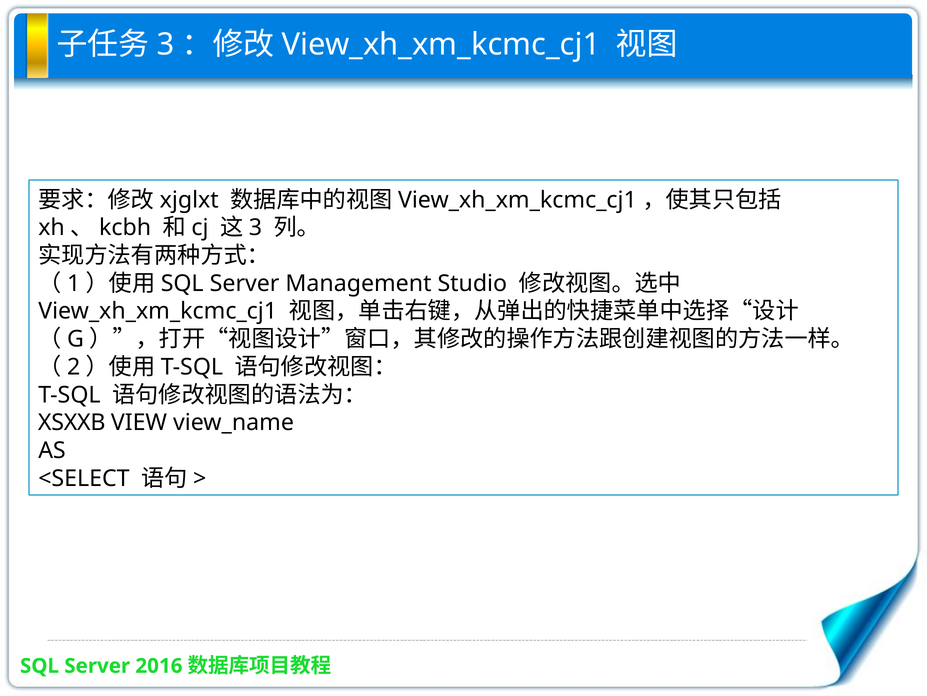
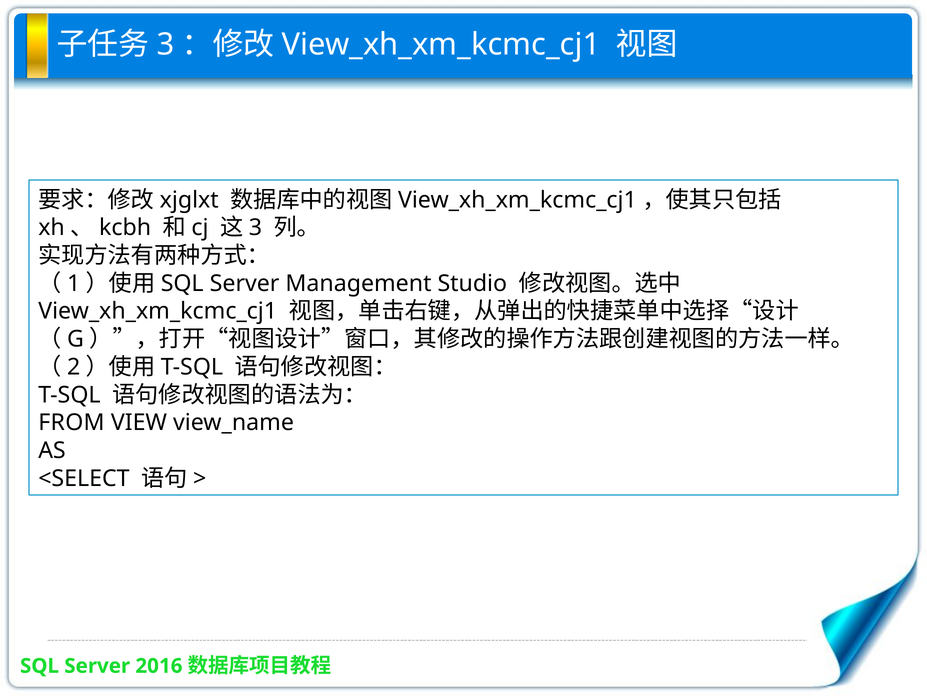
XSXXB: XSXXB -> FROM (71, 422)
